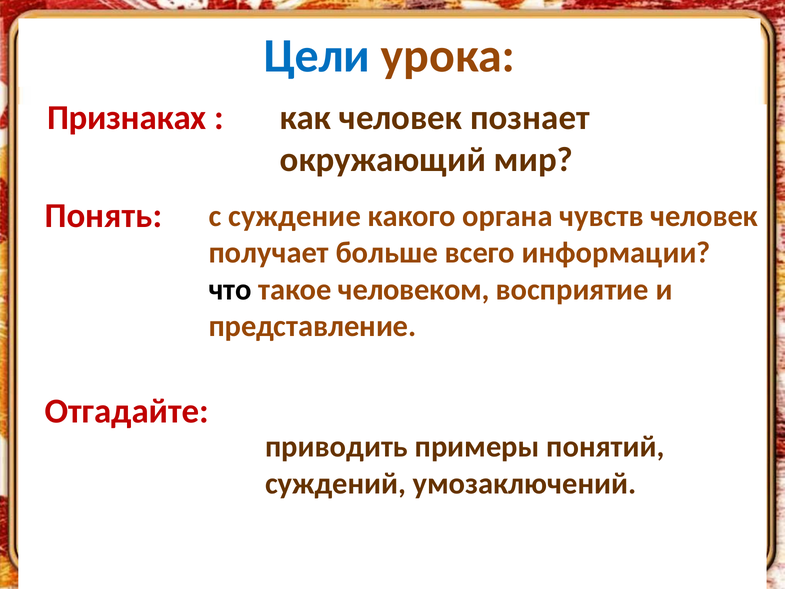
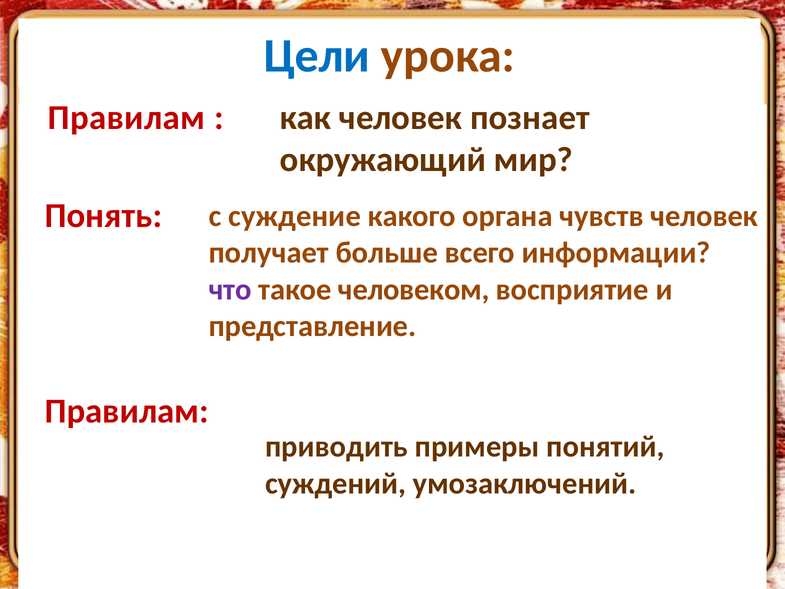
Признаках: Признаках -> Правилам (126, 118)
что colour: black -> purple (230, 289)
Отгадайте: Отгадайте -> Правилам (127, 411)
